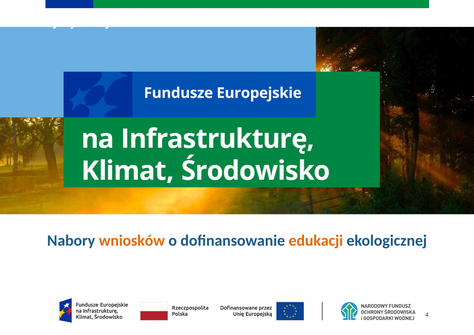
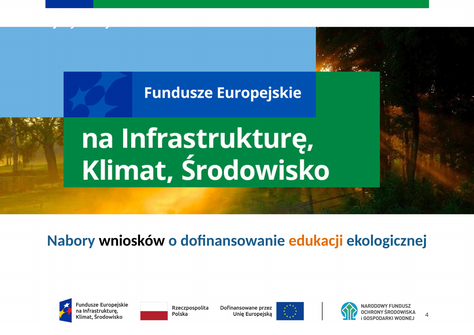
wniosków colour: orange -> black (132, 241)
